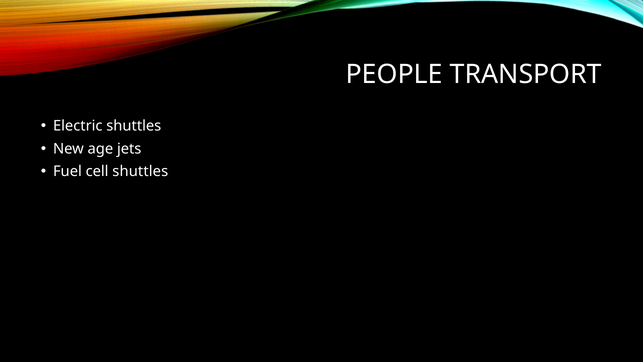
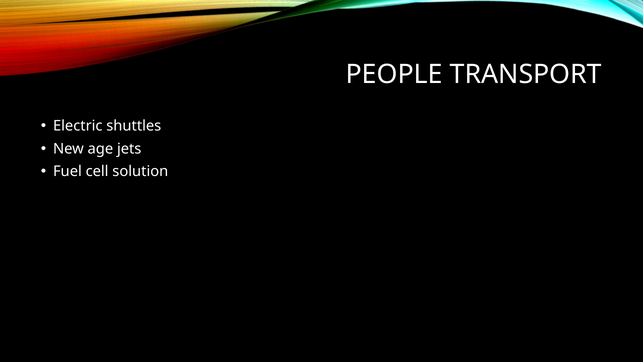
cell shuttles: shuttles -> solution (140, 171)
